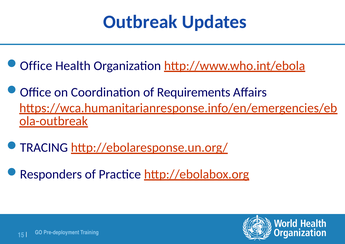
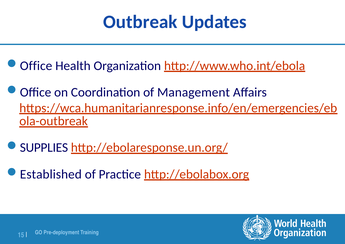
Requirements: Requirements -> Management (194, 92)
TRACING: TRACING -> SUPPLIES (44, 148)
Responders: Responders -> Established (51, 174)
